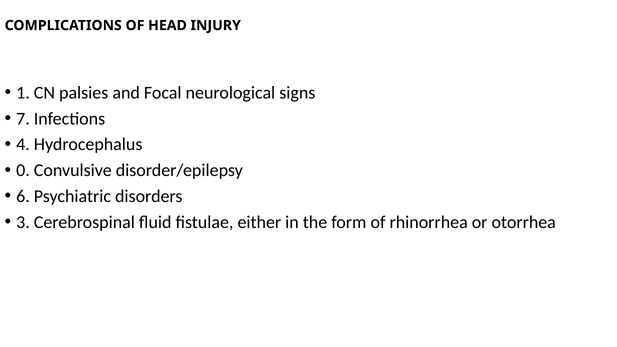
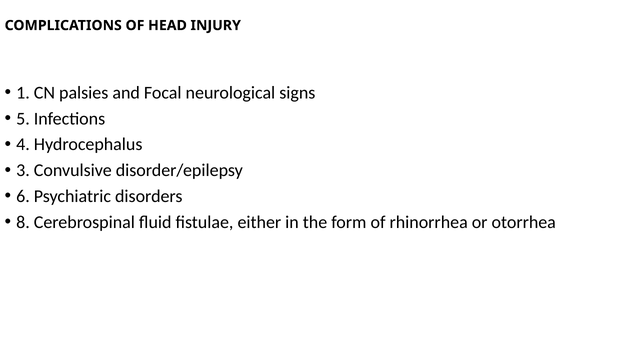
7: 7 -> 5 (23, 119)
0: 0 -> 3 (23, 170)
3: 3 -> 8 (23, 222)
